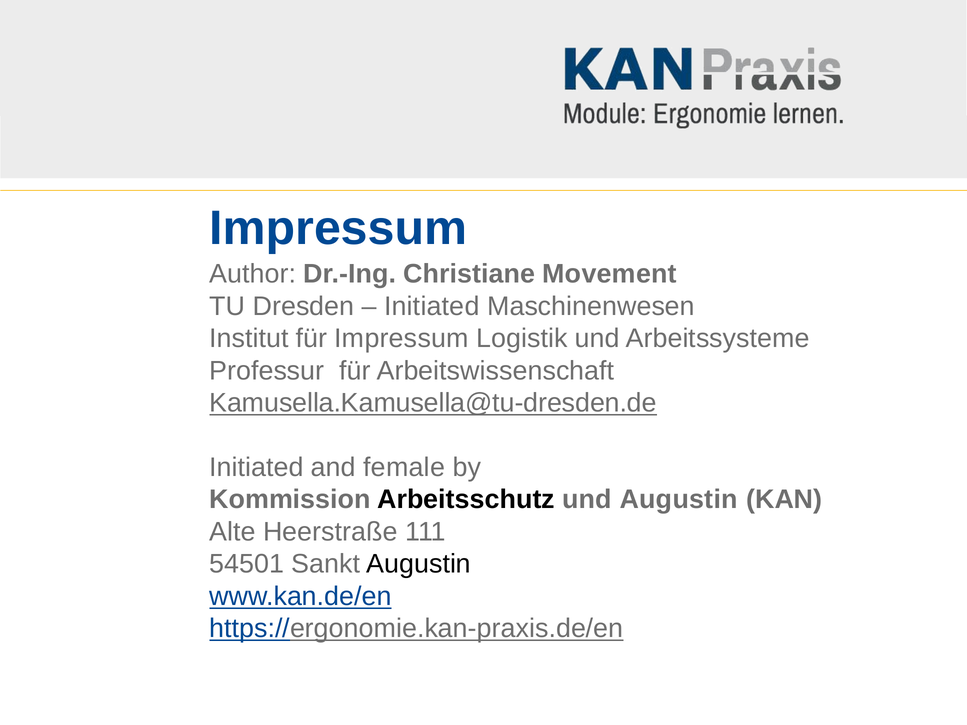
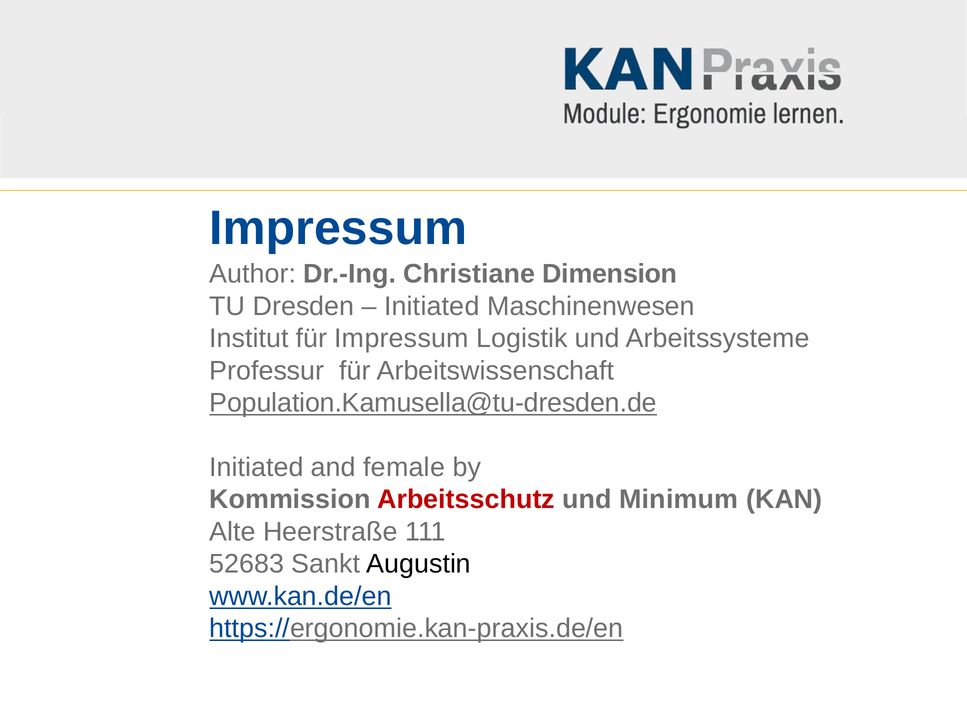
Movement: Movement -> Dimension (610, 274)
Kamusella.Kamusella@tu-dresden.de: Kamusella.Kamusella@tu-dresden.de -> Population.Kamusella@tu-dresden.de (433, 403)
Arbeitsschutz colour: black -> red (466, 500)
und Augustin: Augustin -> Minimum (679, 500)
54501: 54501 -> 52683 (247, 564)
